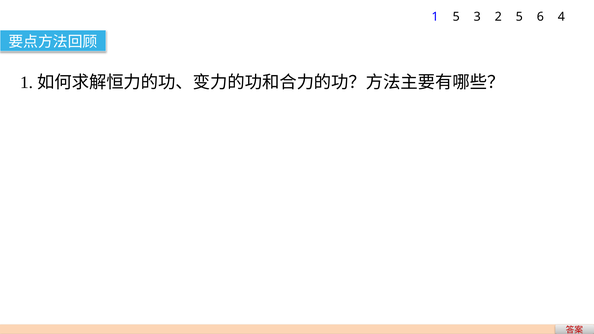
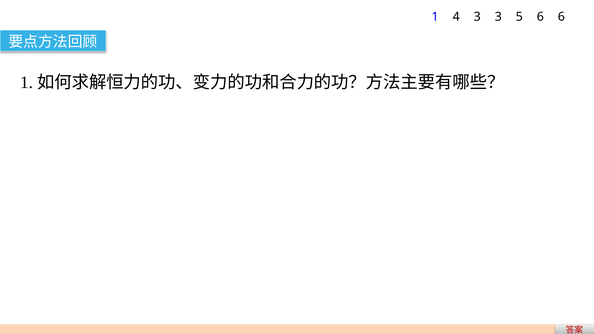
1 5: 5 -> 4 (456, 17)
3 2: 2 -> 3 (498, 17)
6 4: 4 -> 6 (561, 17)
